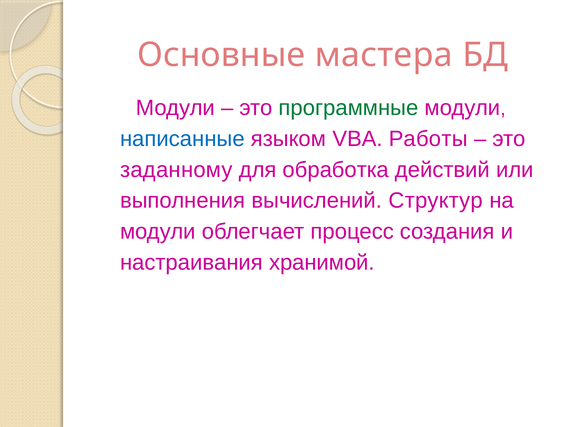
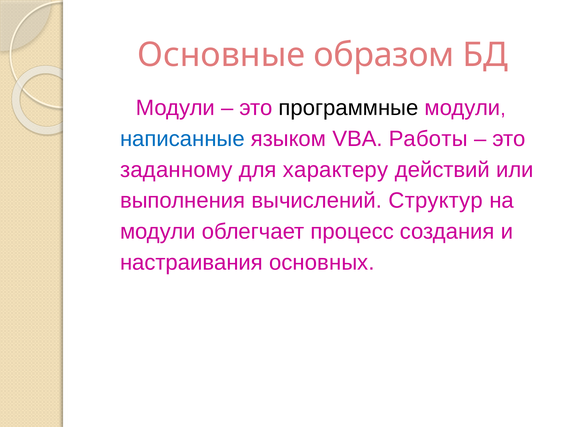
мастера: мастера -> образом (384, 55)
программные colour: green -> black (348, 108)
обработка: обработка -> характеру (336, 170)
хранимой: хранимой -> основных (322, 262)
